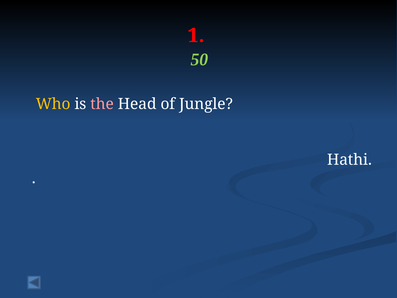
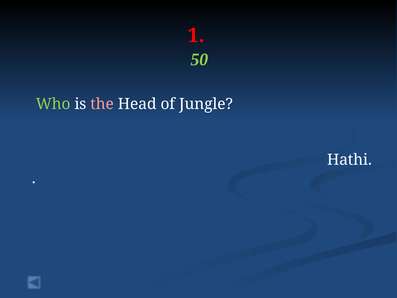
Who colour: yellow -> light green (53, 104)
